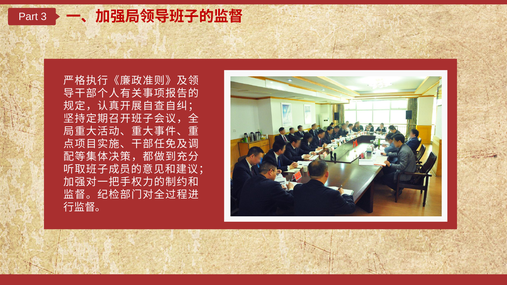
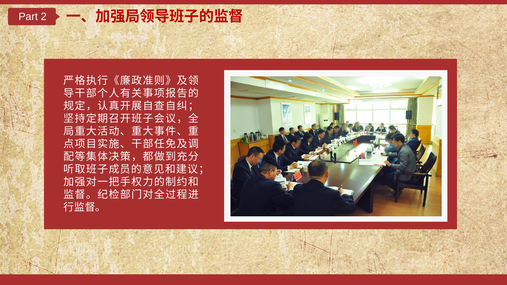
3: 3 -> 2 (44, 17)
